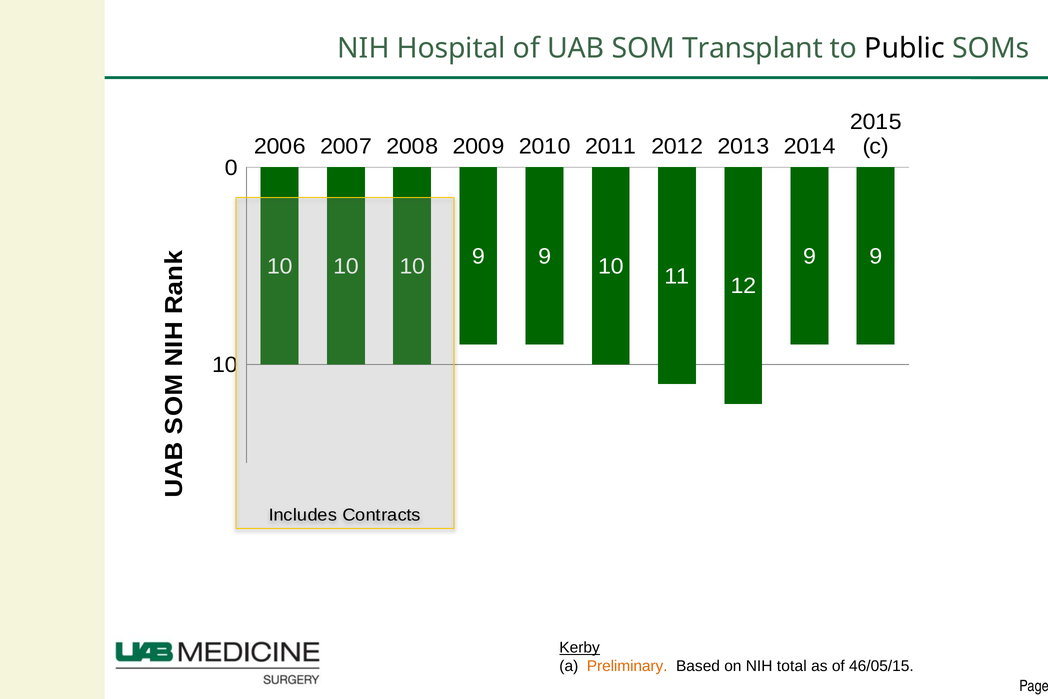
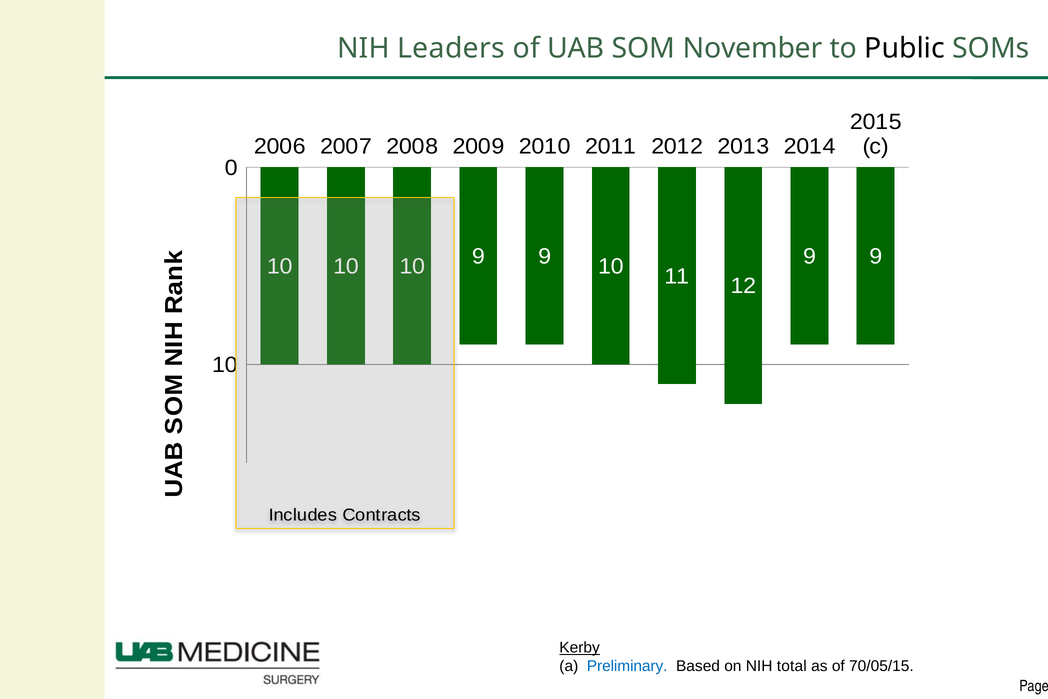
Hospital: Hospital -> Leaders (451, 49)
Transplant: Transplant -> November (753, 49)
Preliminary colour: orange -> blue (627, 666)
46/05/15: 46/05/15 -> 70/05/15 (881, 666)
